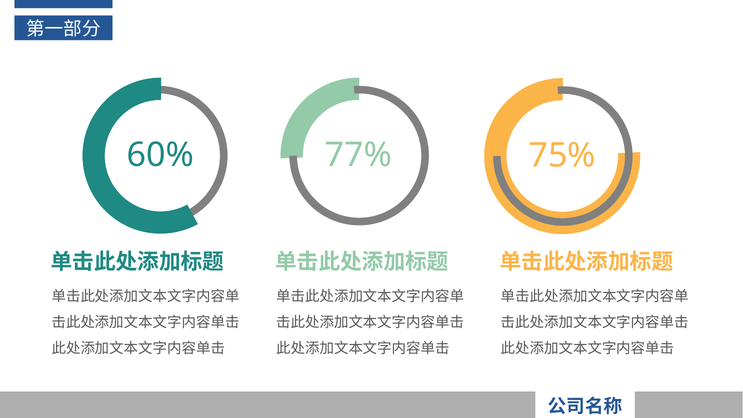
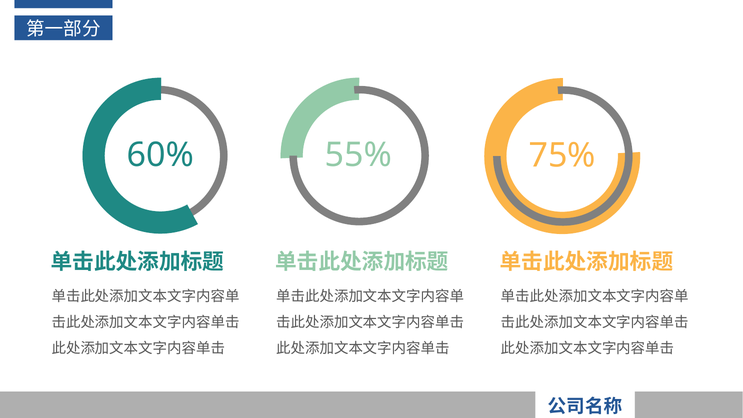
77%: 77% -> 55% (359, 155)
